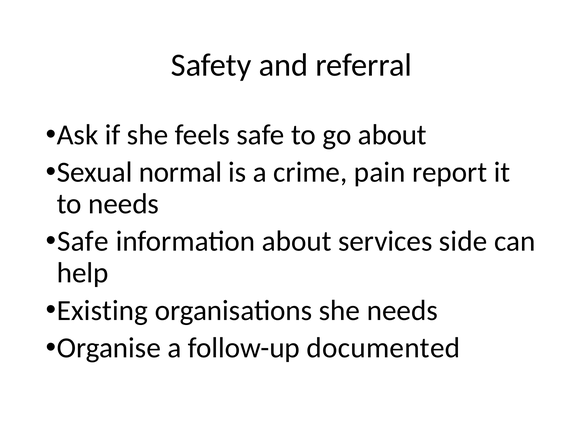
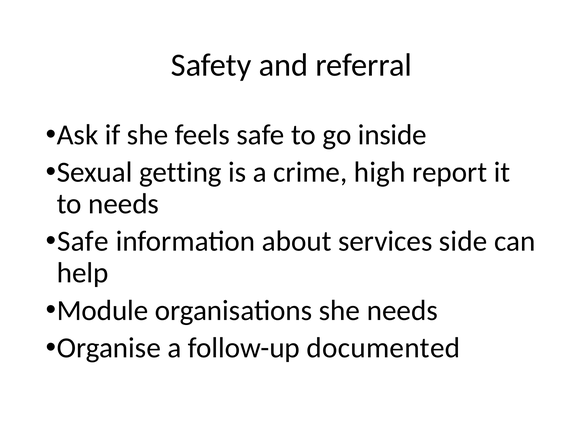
go about: about -> inside (392, 135)
normal: normal -> getting (180, 172)
pain: pain -> high (380, 172)
Existing: Existing -> Module (103, 311)
